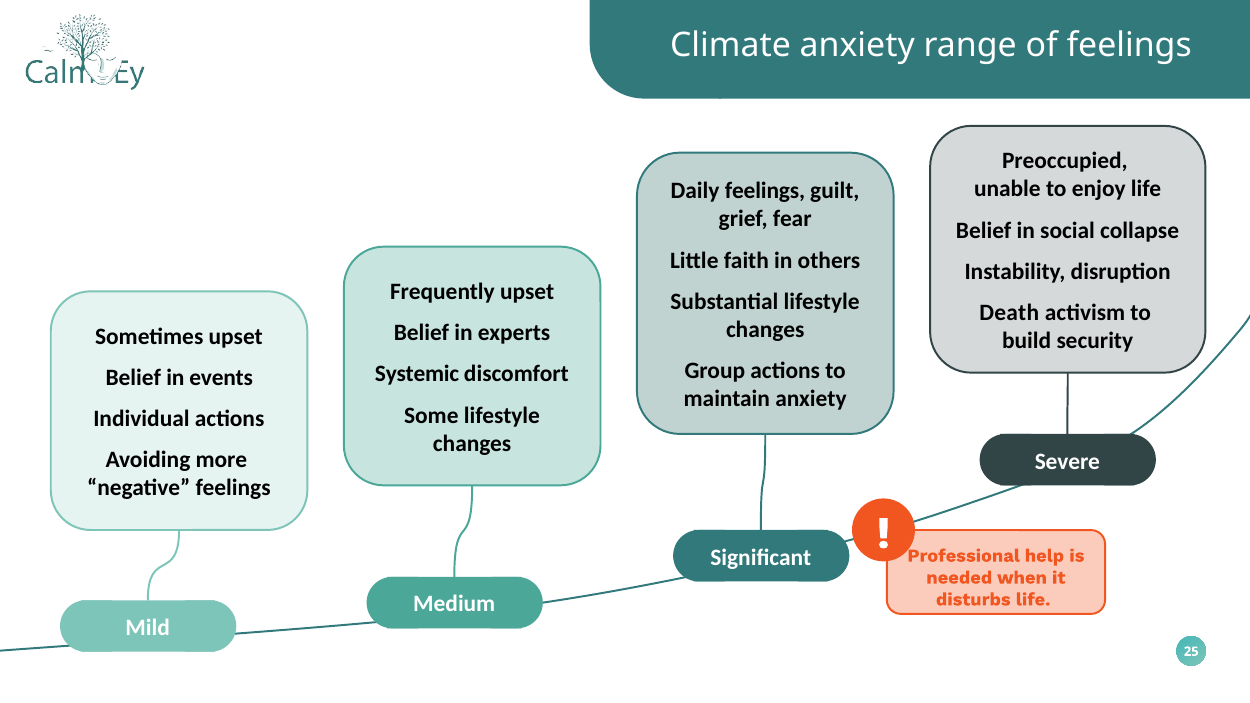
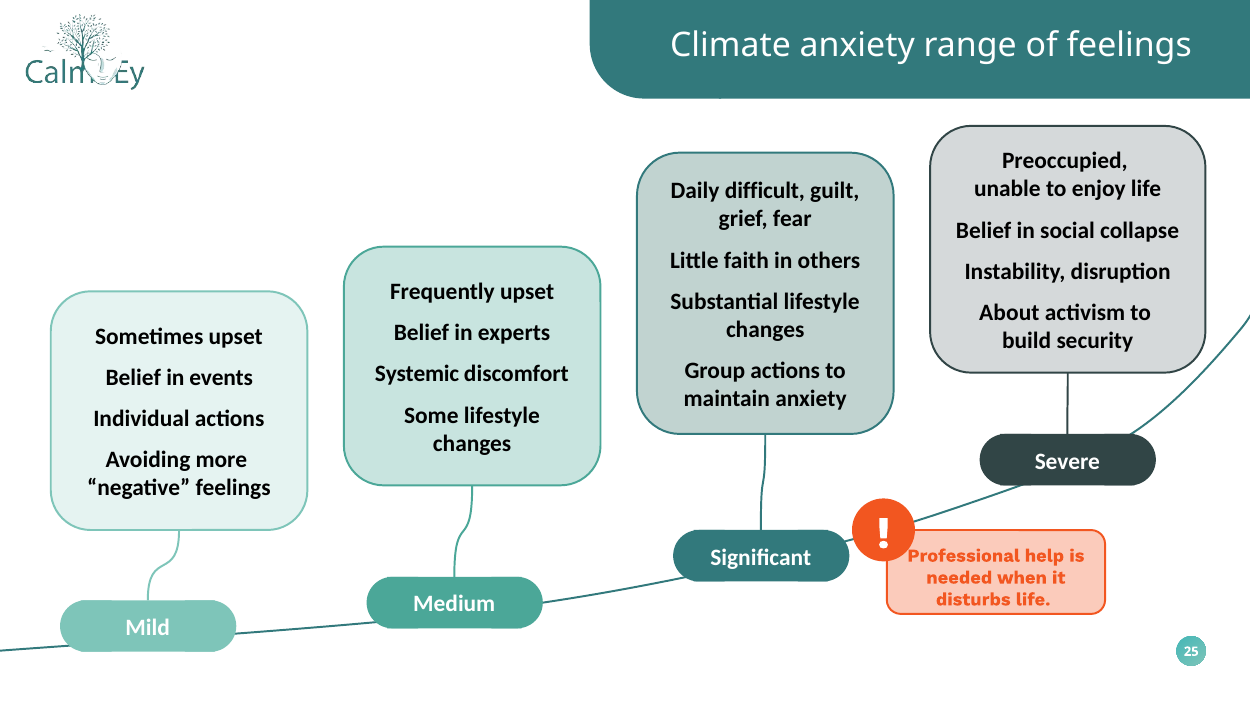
Daily feelings: feelings -> difficult (765, 191)
Death: Death -> About (1009, 313)
